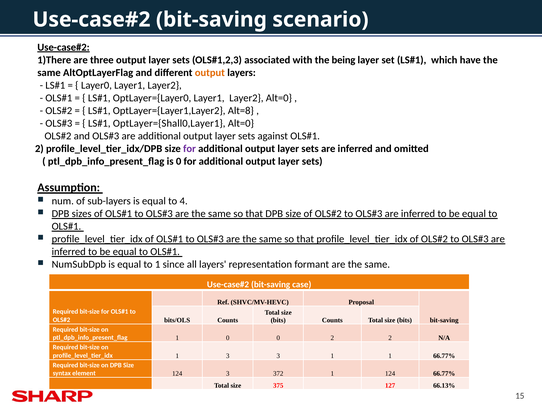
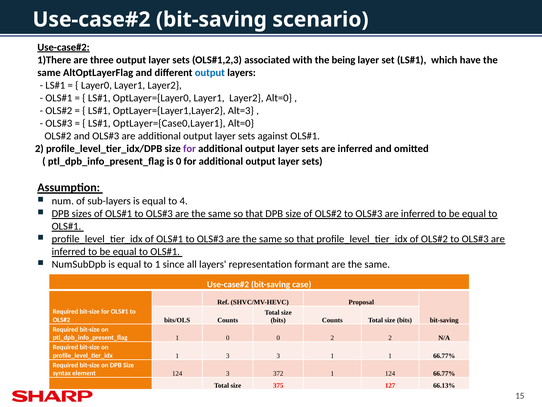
output colour: orange -> blue (210, 73)
Alt=8: Alt=8 -> Alt=3 (241, 111)
OptLayer={Shall0,Layer1: OptLayer={Shall0,Layer1 -> OptLayer={Case0,Layer1 (169, 123)
